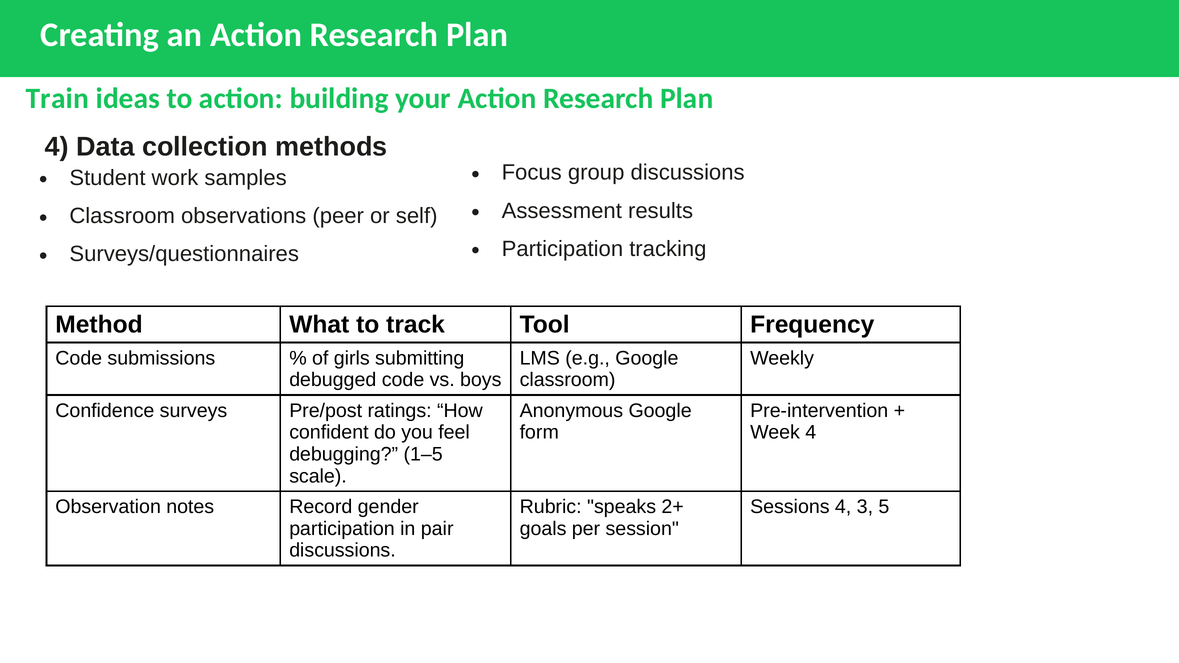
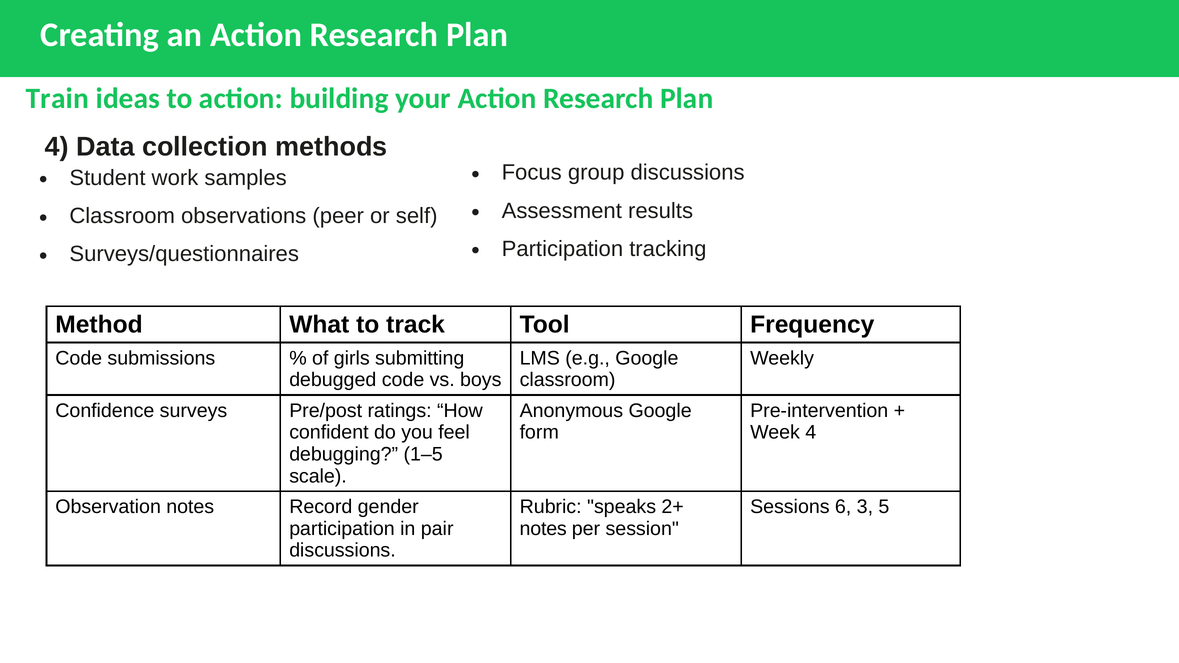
Sessions 4: 4 -> 6 (843, 507)
goals: goals -> notes (543, 529)
